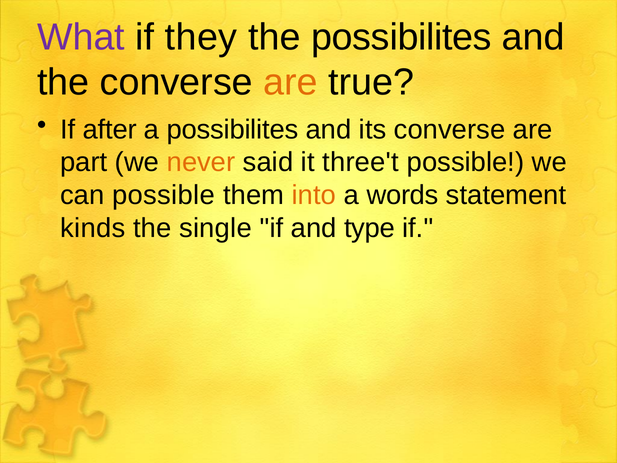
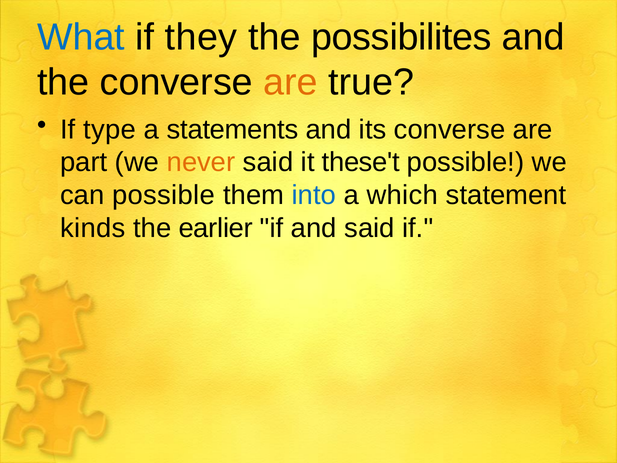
What colour: purple -> blue (81, 37)
after: after -> type (110, 129)
a possibilites: possibilites -> statements (233, 129)
three't: three't -> these't (361, 162)
into colour: orange -> blue (314, 195)
words: words -> which (402, 195)
single: single -> earlier (216, 228)
and type: type -> said (369, 228)
